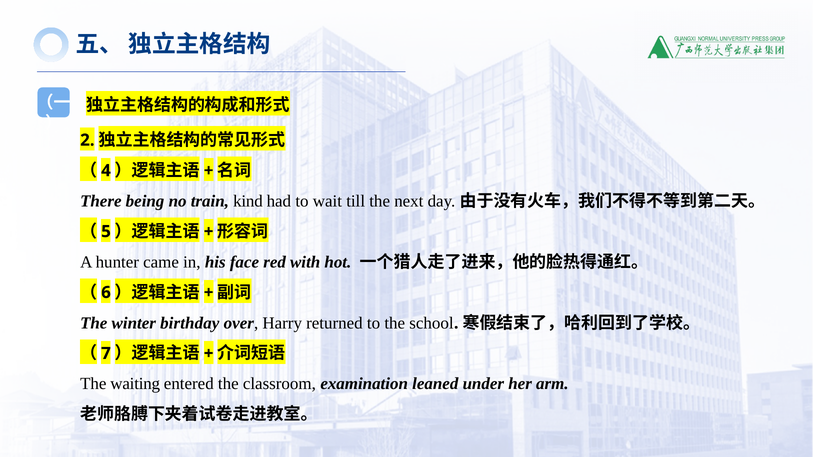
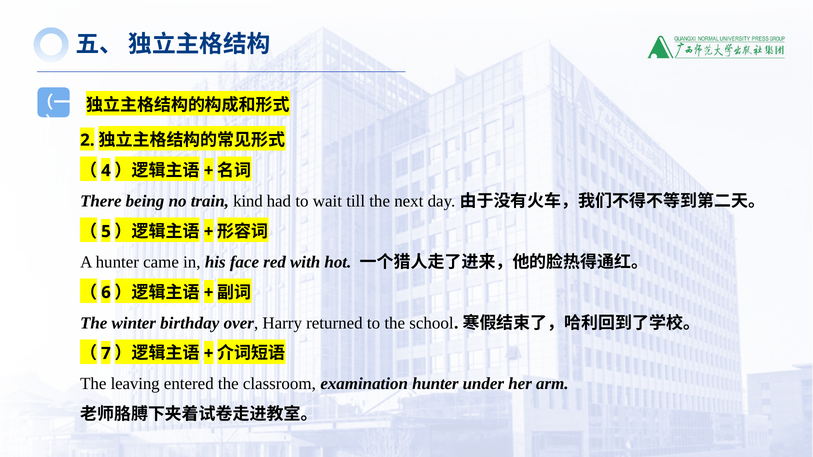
waiting: waiting -> leaving (135, 384)
examination leaned: leaned -> hunter (435, 384)
